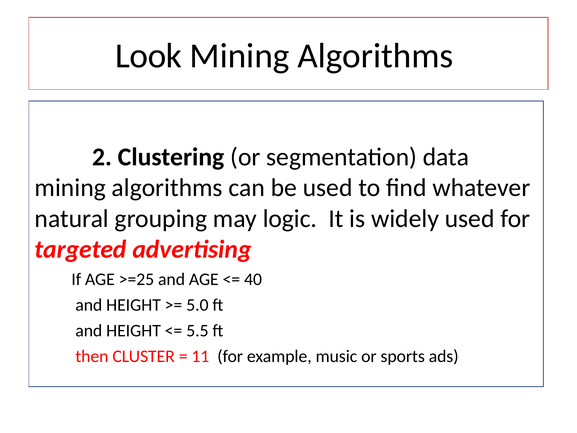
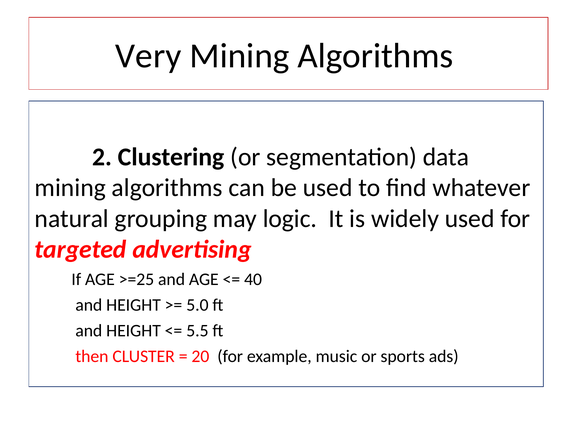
Look: Look -> Very (148, 56)
11: 11 -> 20 (200, 356)
